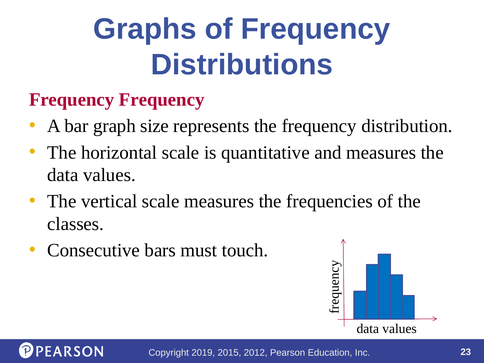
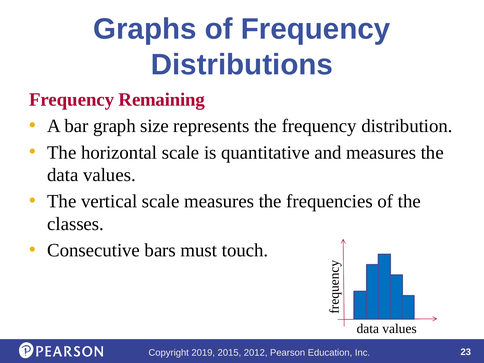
Frequency Frequency: Frequency -> Remaining (162, 100)
